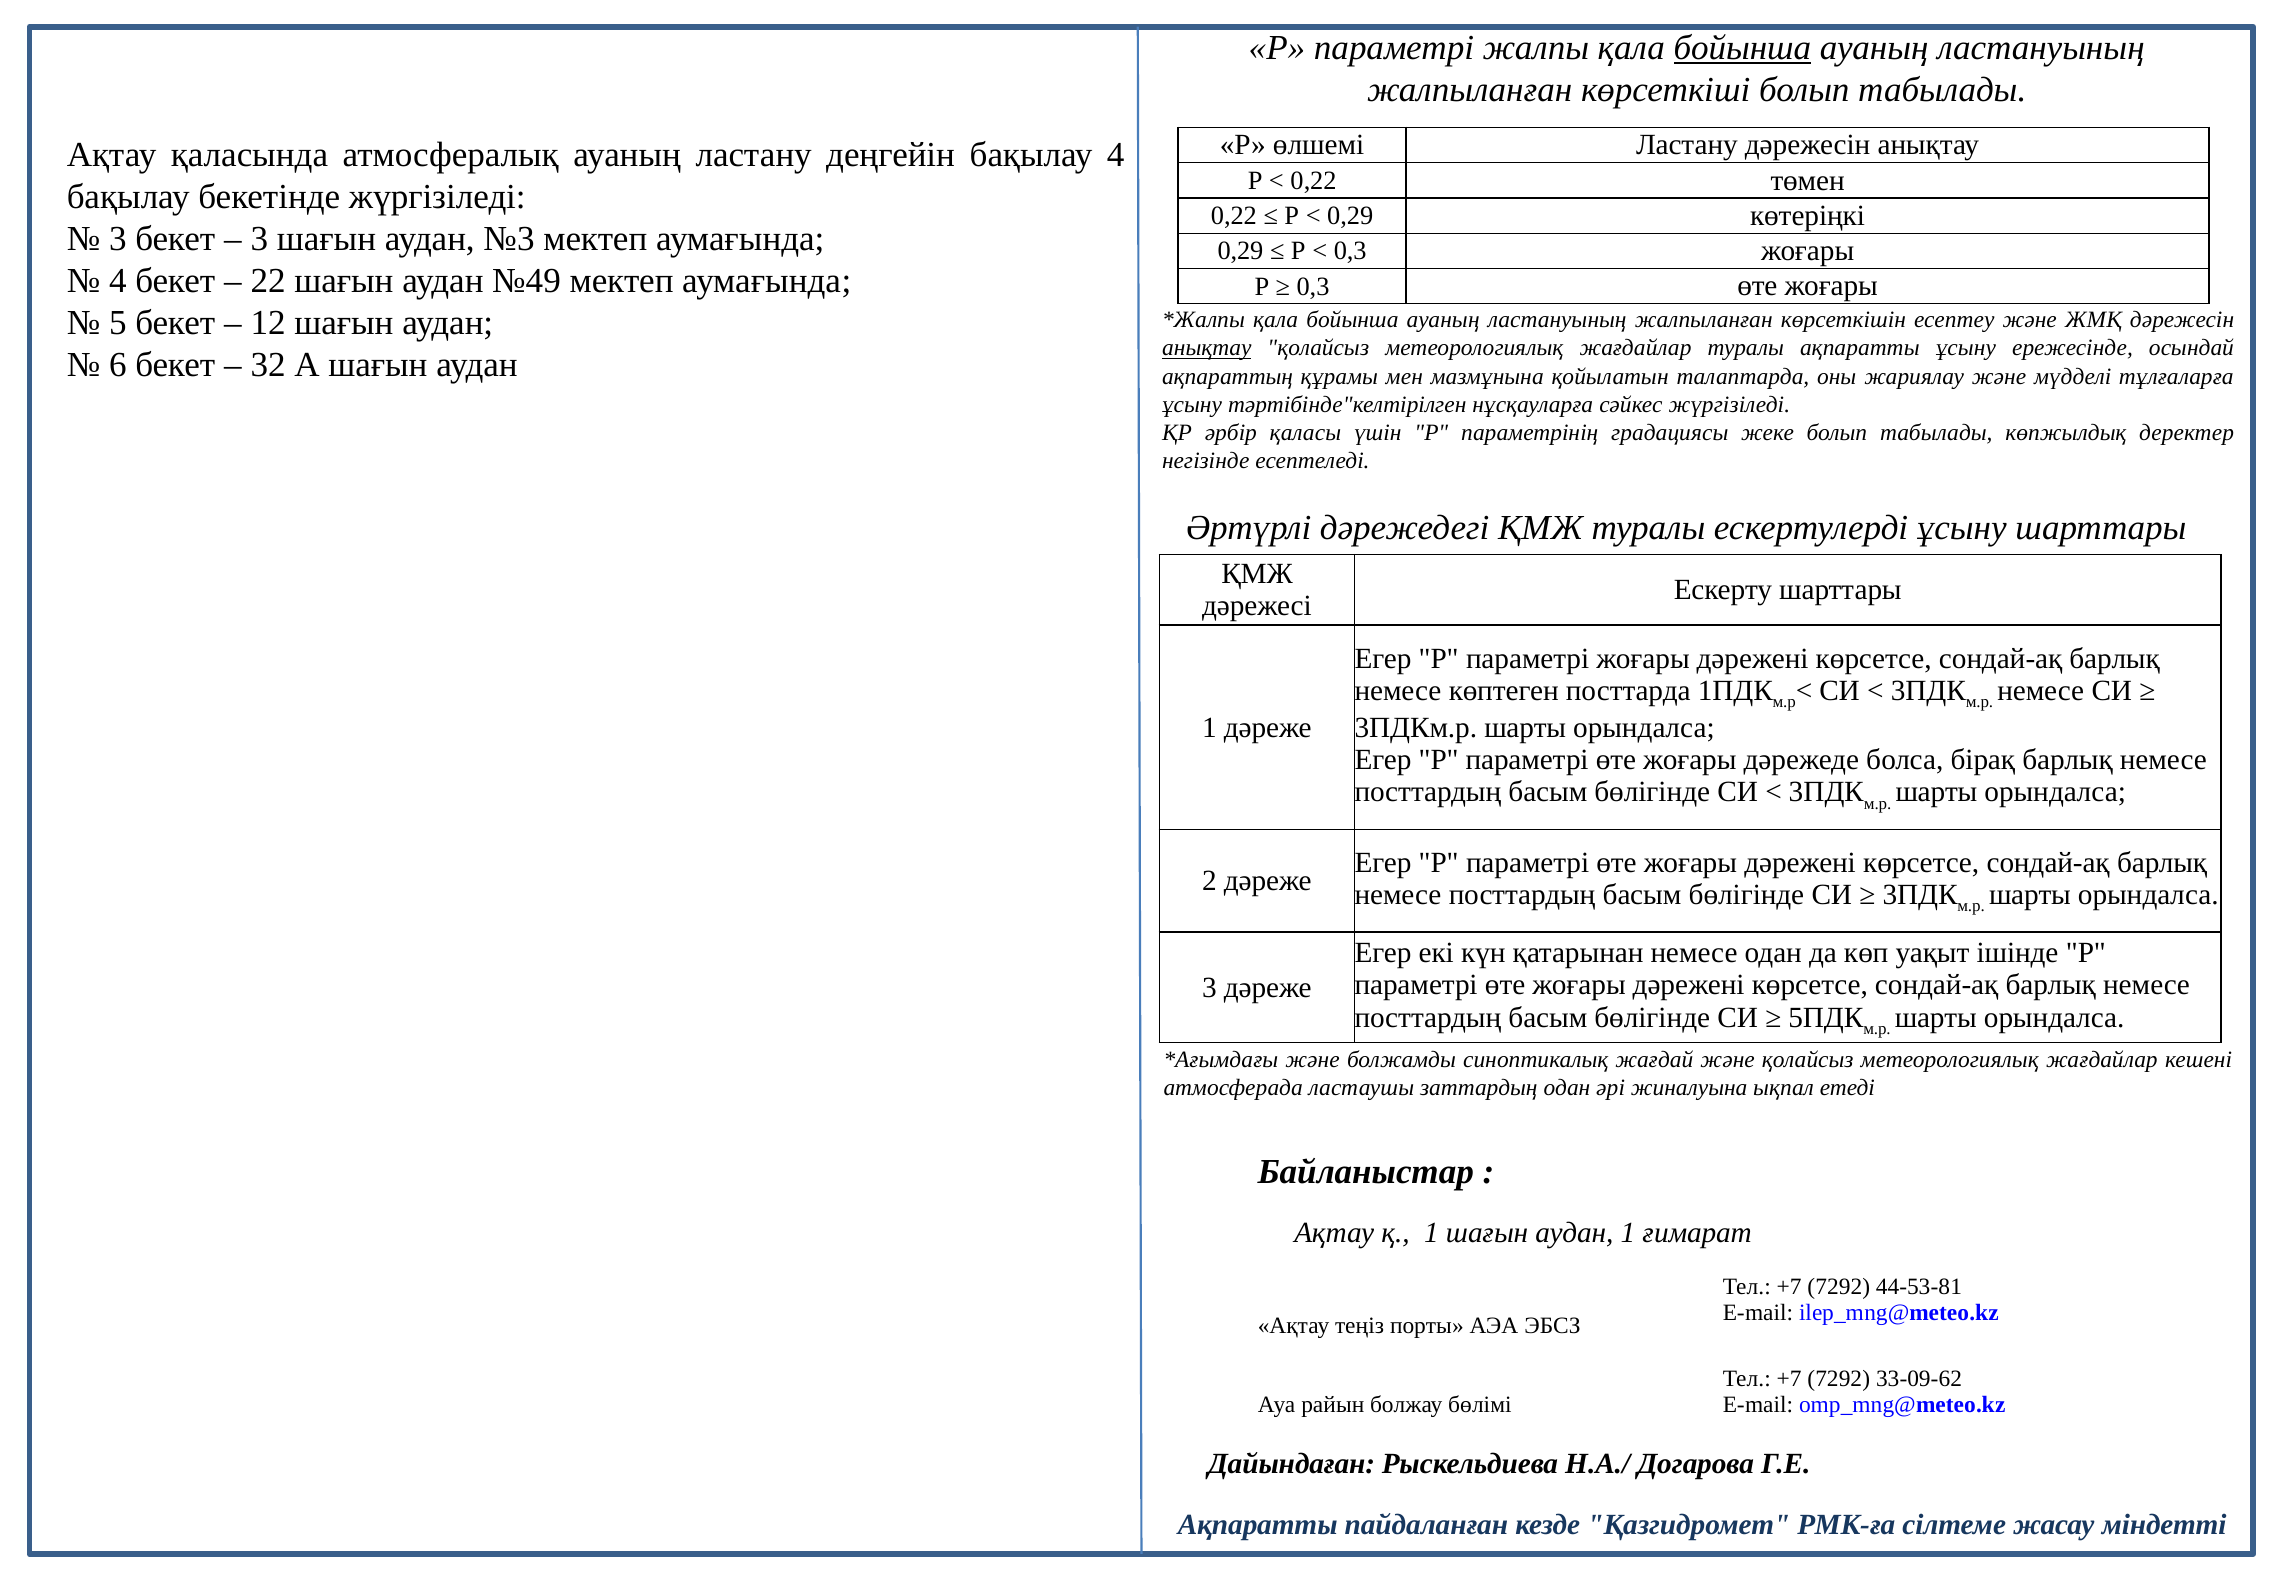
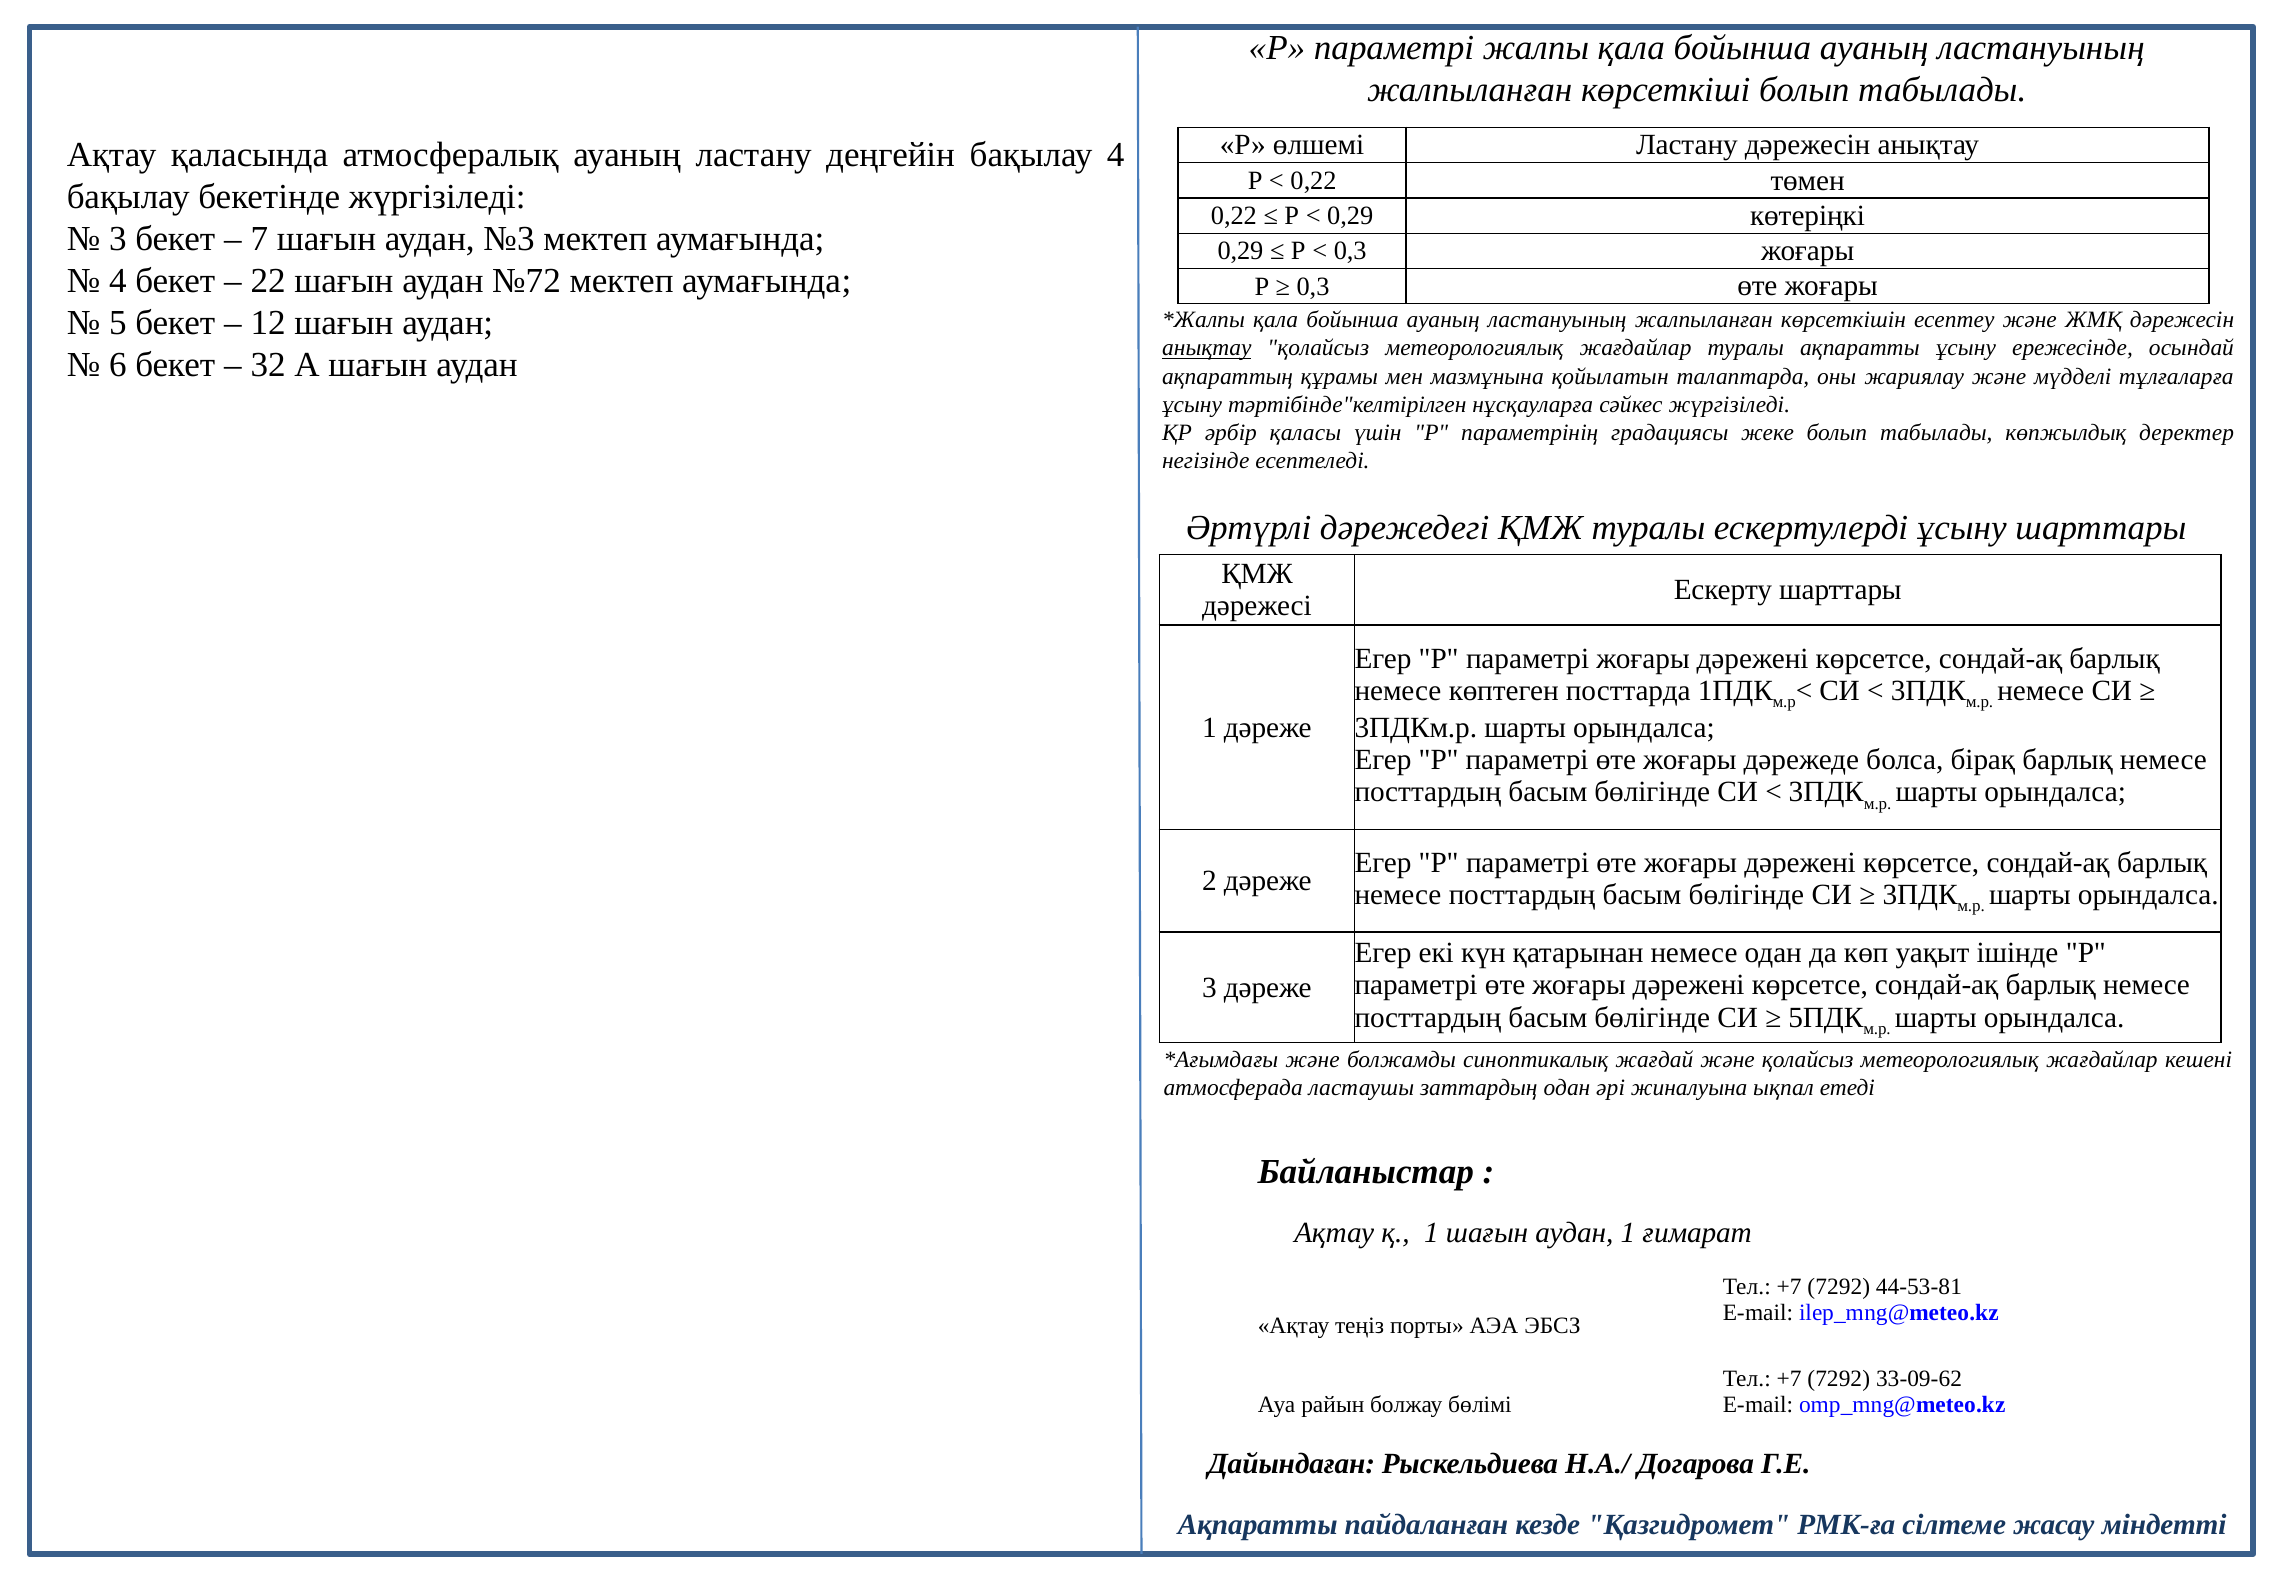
бойынша underline: present -> none (1742, 48)
3: 3 -> 7 (259, 239)
№49: №49 -> №72 (527, 281)
